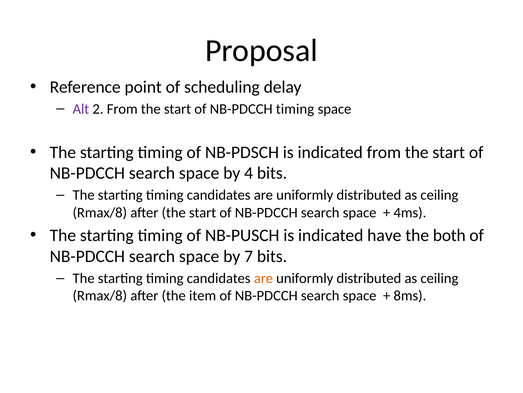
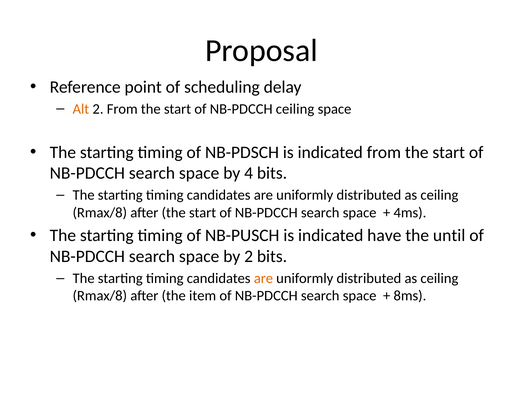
Alt colour: purple -> orange (81, 109)
NB-PDCCH timing: timing -> ceiling (295, 109)
both: both -> until (449, 235)
by 7: 7 -> 2 (249, 256)
